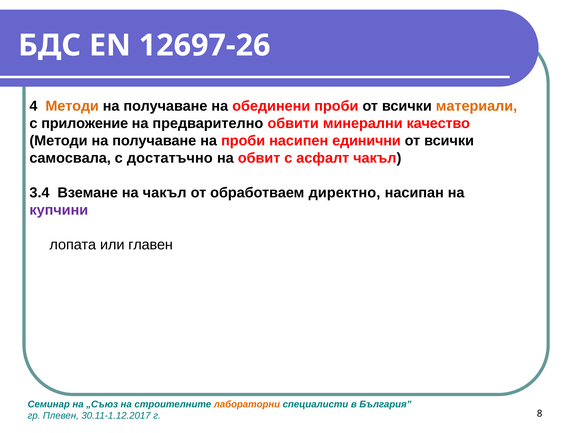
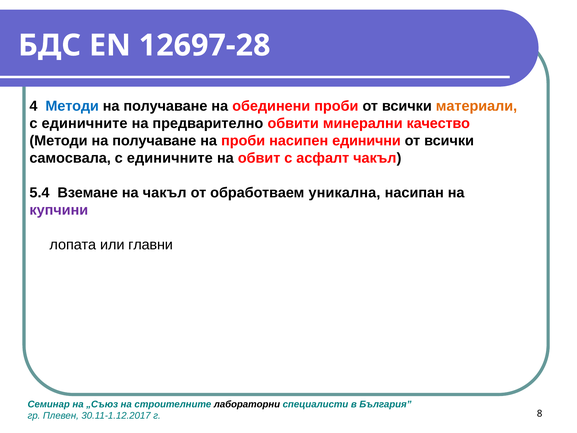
12697-26: 12697-26 -> 12697-28 (205, 45)
Методи colour: orange -> blue (72, 106)
приложение: приложение -> единичните (85, 123)
достатъчно: достатъчно -> единичните (170, 158)
3.4: 3.4 -> 5.4 (39, 193)
директно: директно -> уникална (344, 193)
главен: главен -> главни (151, 245)
лабораторни colour: orange -> black (247, 404)
